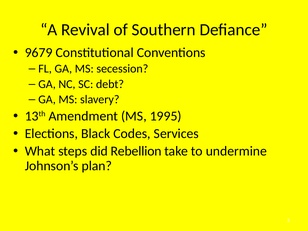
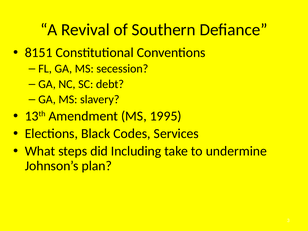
9679: 9679 -> 8151 (39, 52)
Rebellion: Rebellion -> Including (136, 151)
